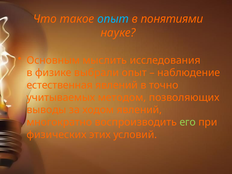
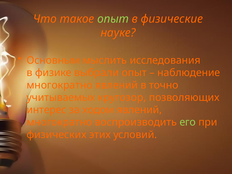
опыт colour: light blue -> light green (113, 19)
понятиями: понятиями -> физические (172, 19)
естественная: естественная -> многократно (60, 85)
методом: методом -> кругозор (122, 97)
выводы: выводы -> интерес (46, 110)
